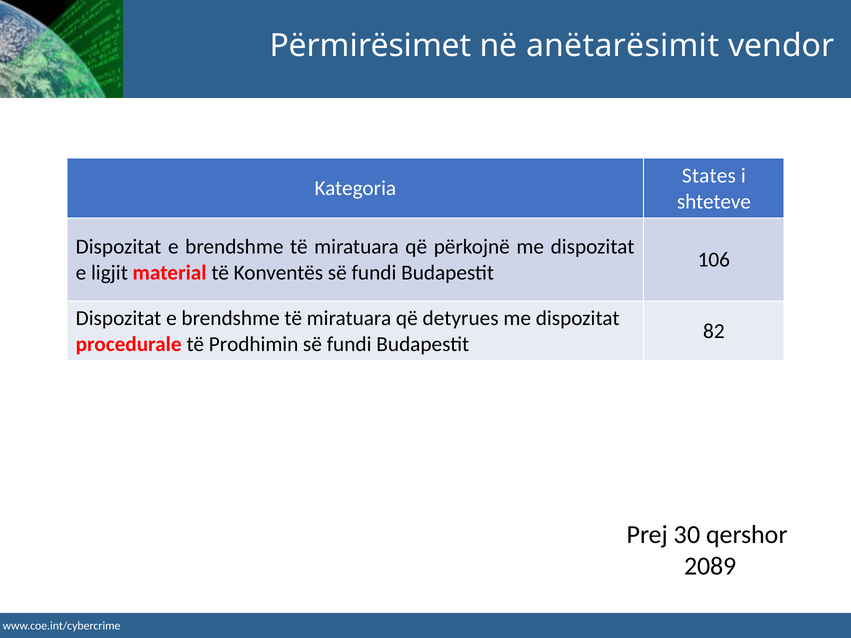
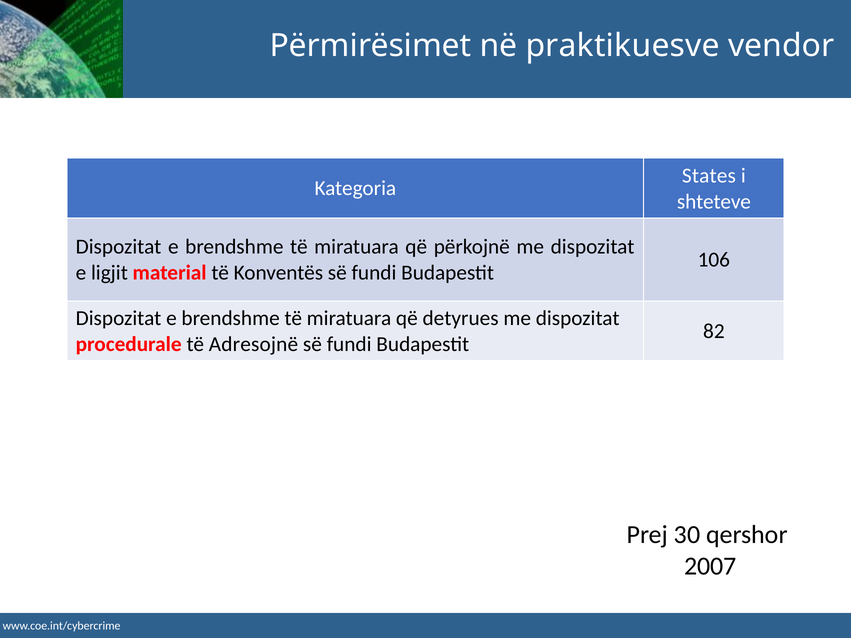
anëtarësimit: anëtarësimit -> praktikuesve (623, 46)
Prodhimin: Prodhimin -> Adresojnë (253, 345)
2089: 2089 -> 2007 (710, 566)
